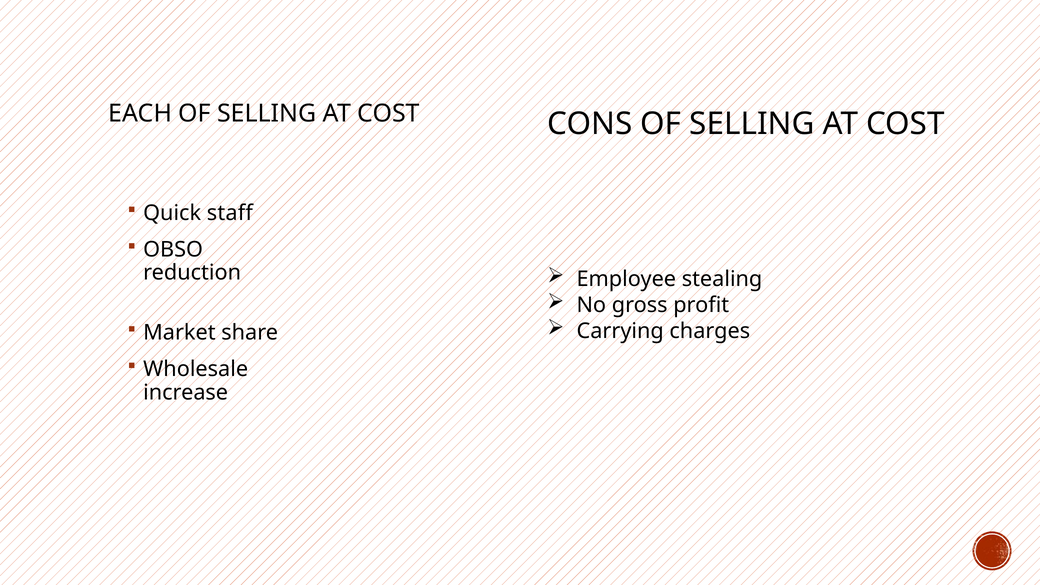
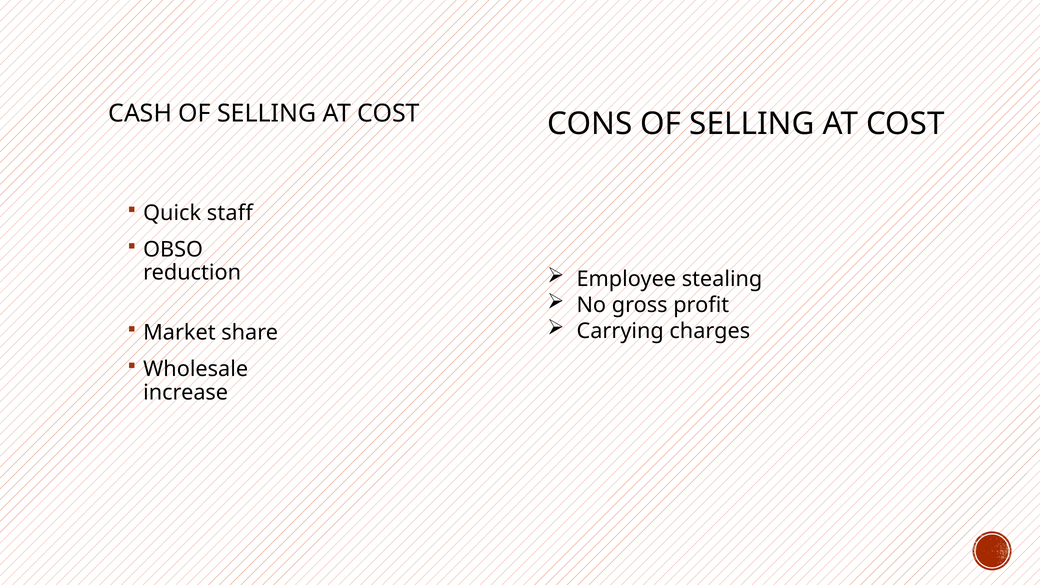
EACH: EACH -> CASH (140, 113)
